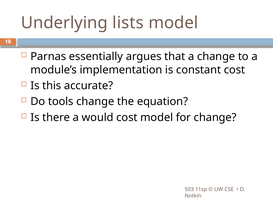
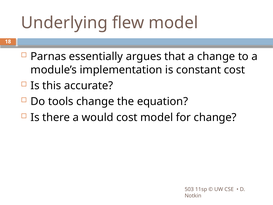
lists: lists -> flew (128, 23)
